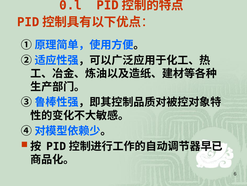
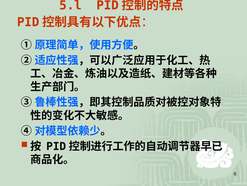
0.l: 0.l -> 5.l (71, 5)
